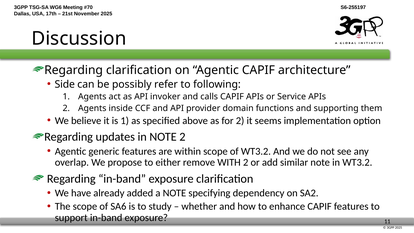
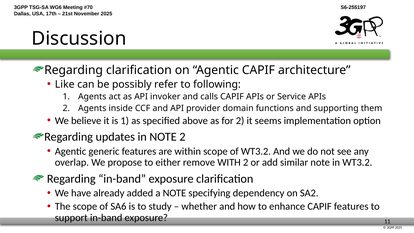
Side: Side -> Like (65, 84)
